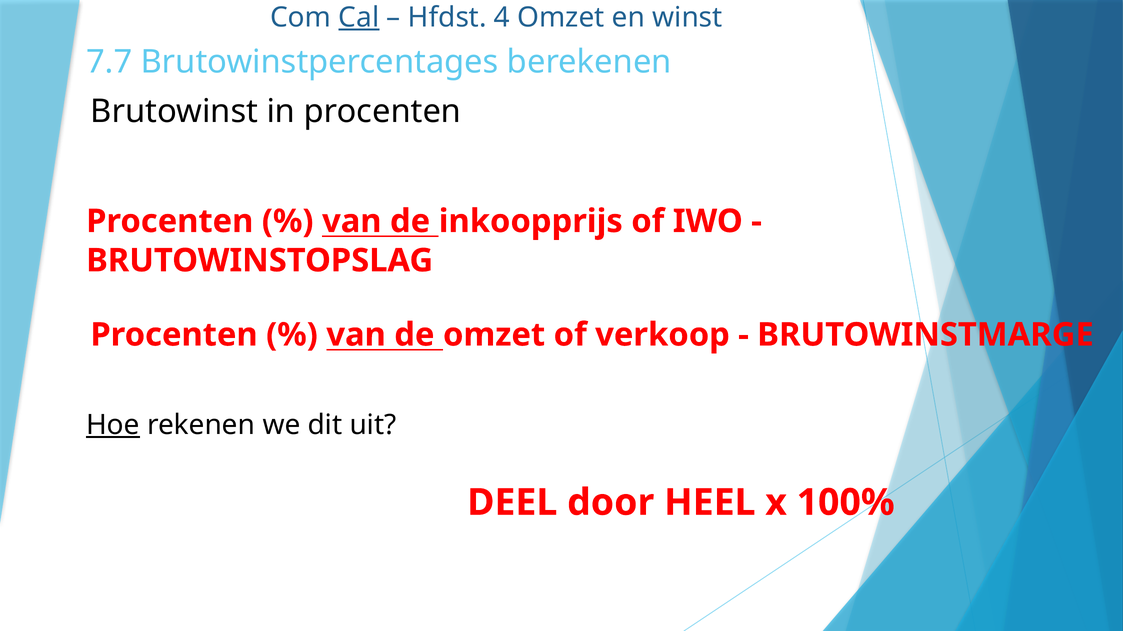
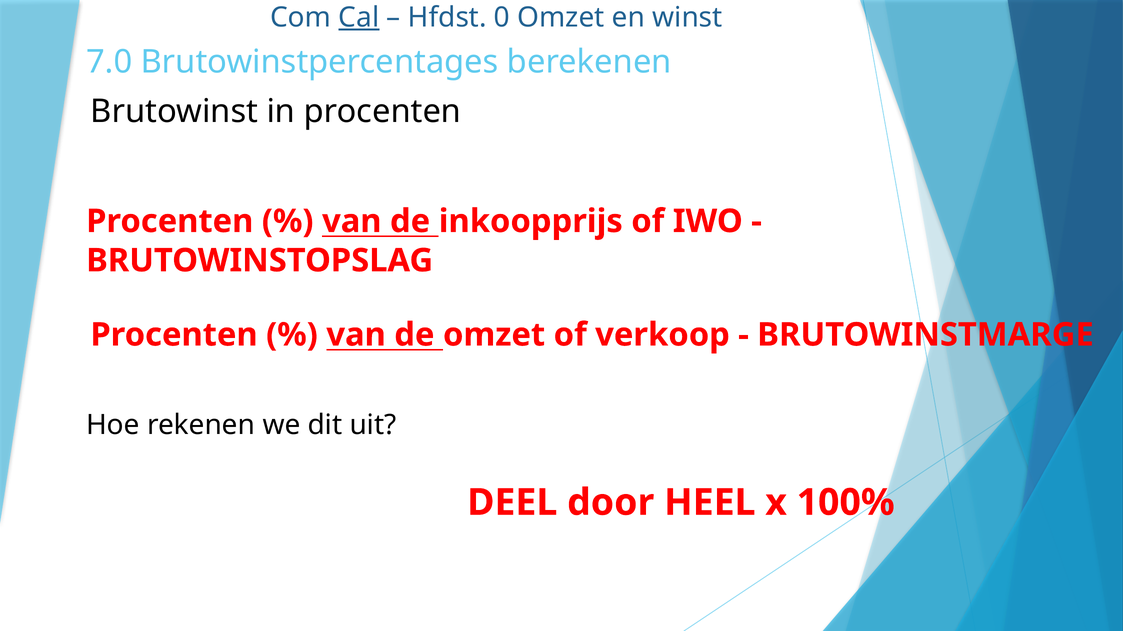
4: 4 -> 0 (502, 17)
7.7: 7.7 -> 7.0 (109, 62)
Hoe underline: present -> none (113, 425)
